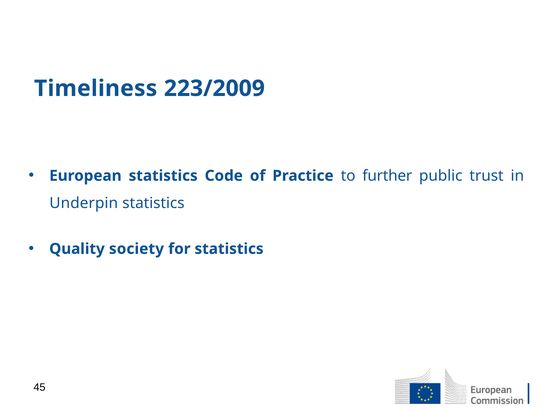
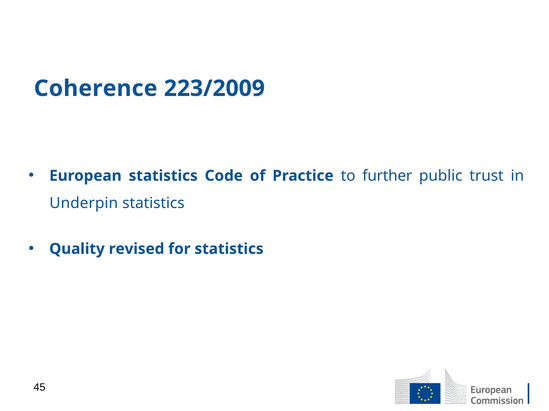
Timeliness: Timeliness -> Coherence (96, 89)
society: society -> revised (137, 249)
